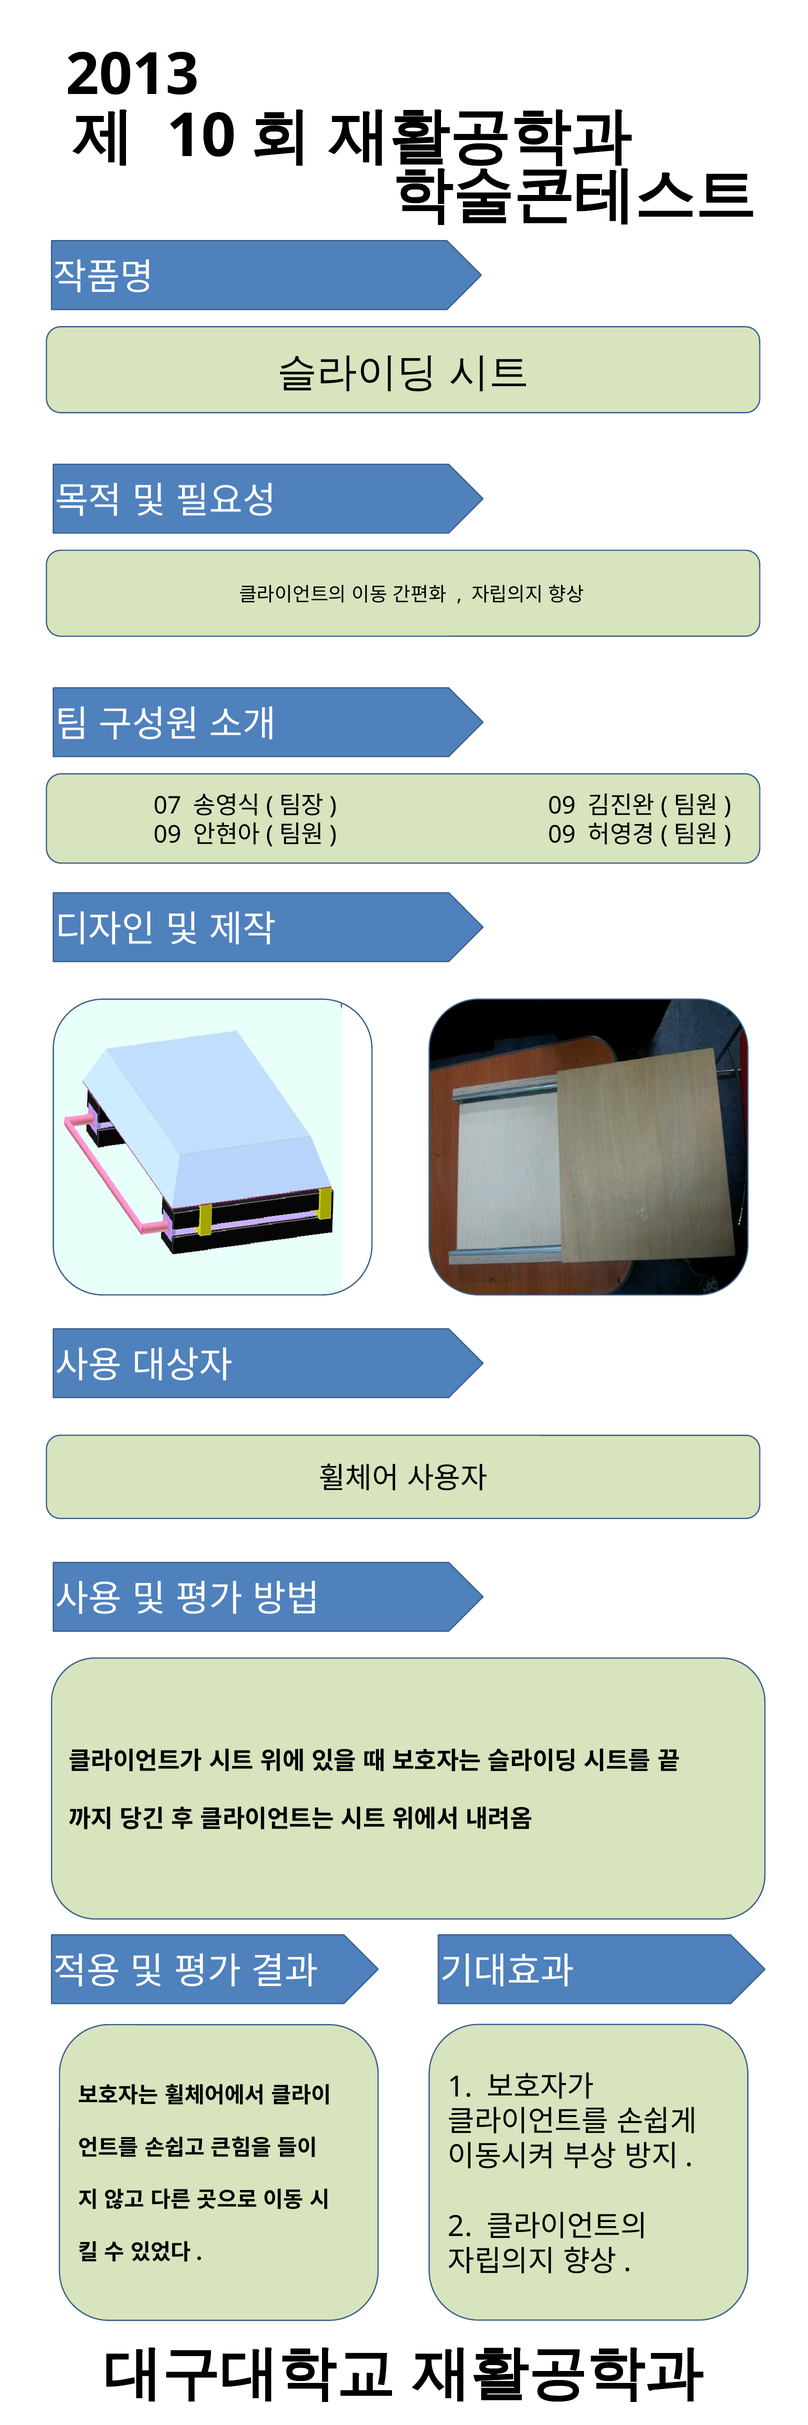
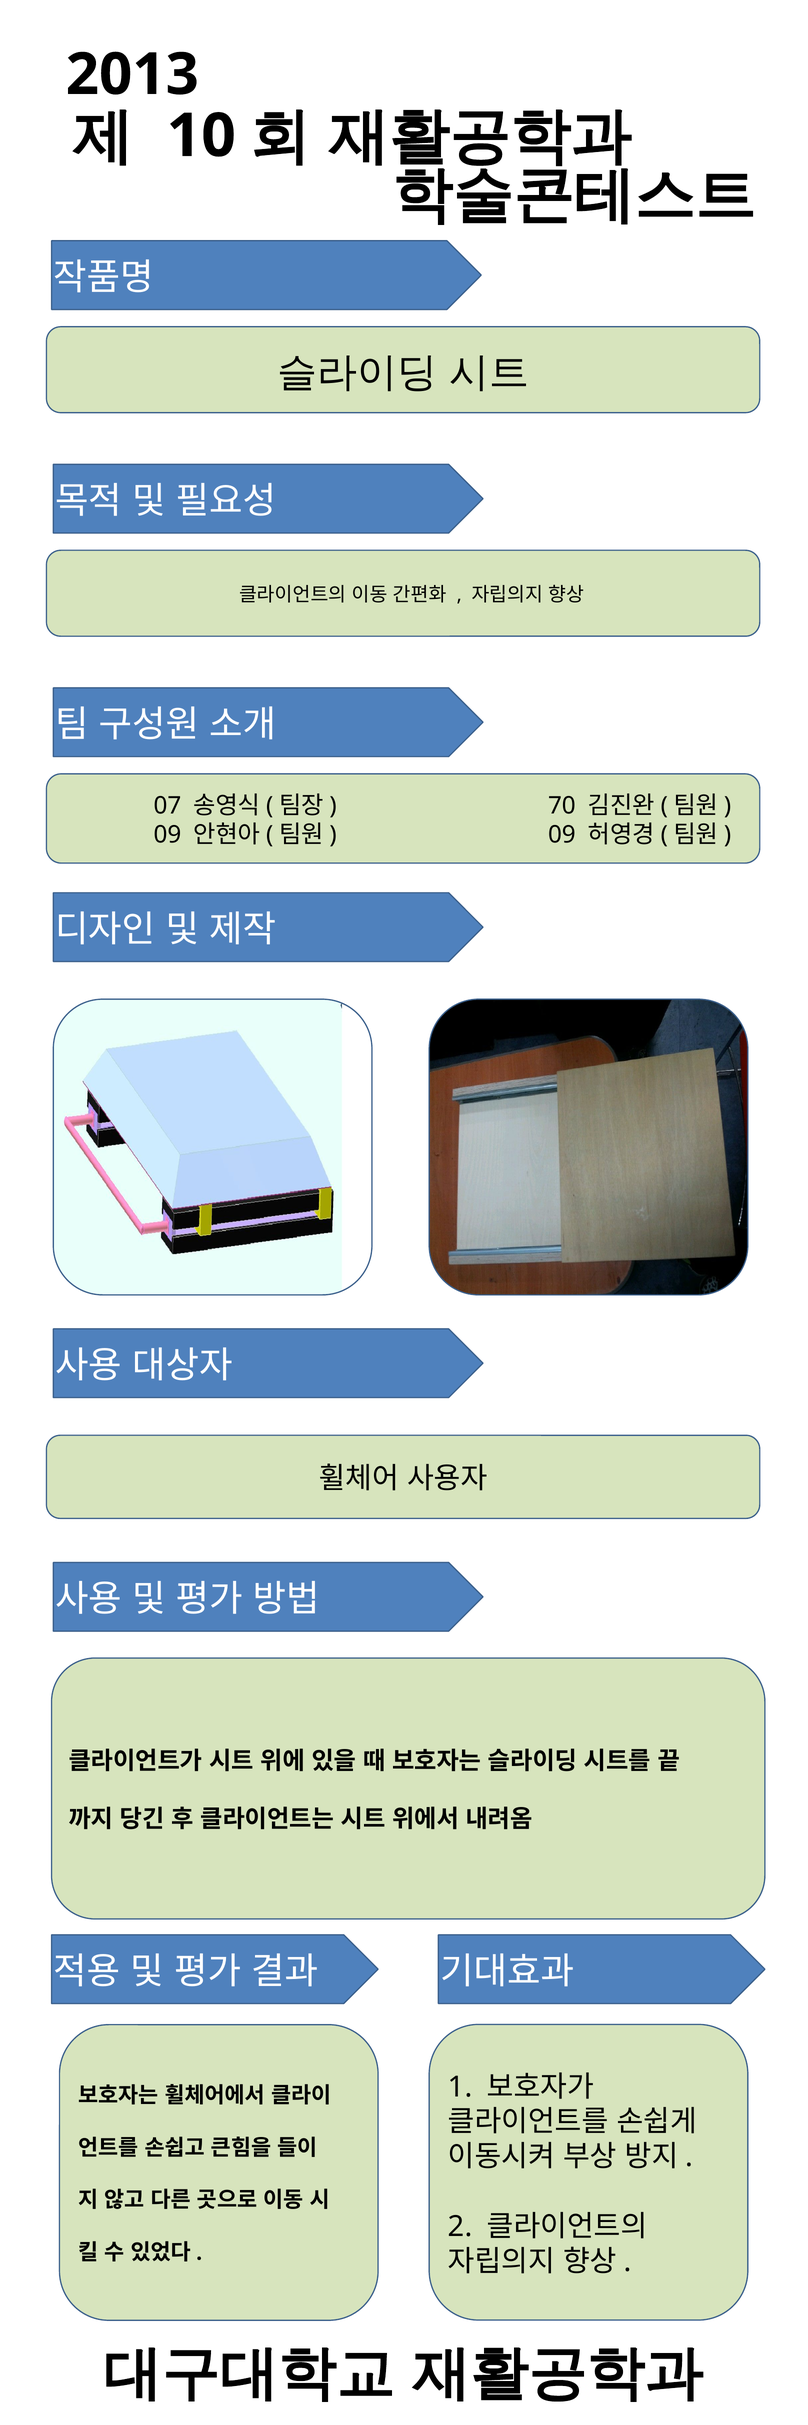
09: 09 -> 70 (562, 805)
